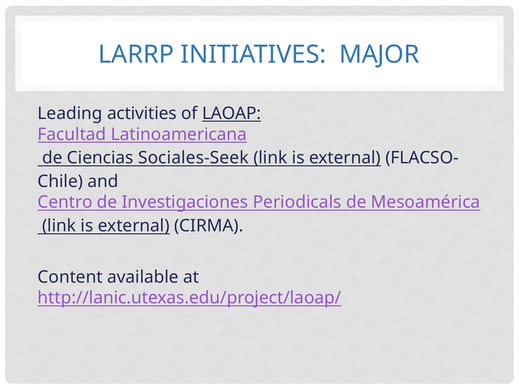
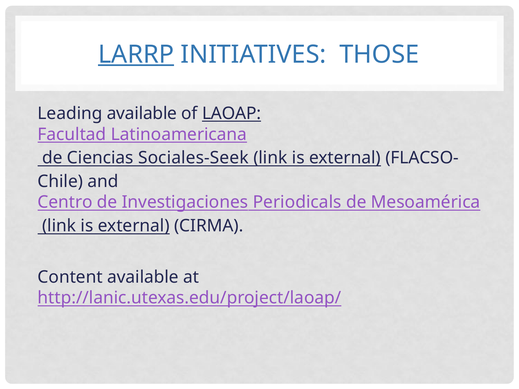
LARRP underline: none -> present (136, 54)
MAJOR: MAJOR -> THOSE (379, 54)
Leading activities: activities -> available (142, 114)
